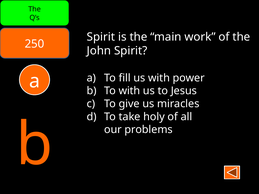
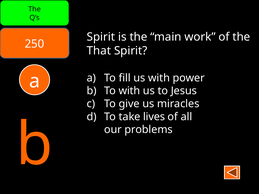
John: John -> That (99, 51)
holy: holy -> lives (154, 117)
